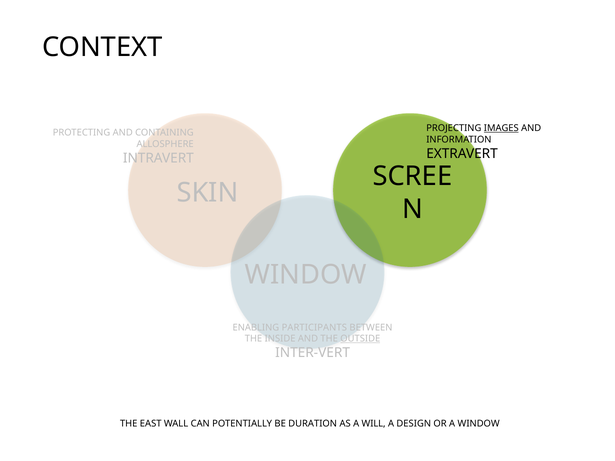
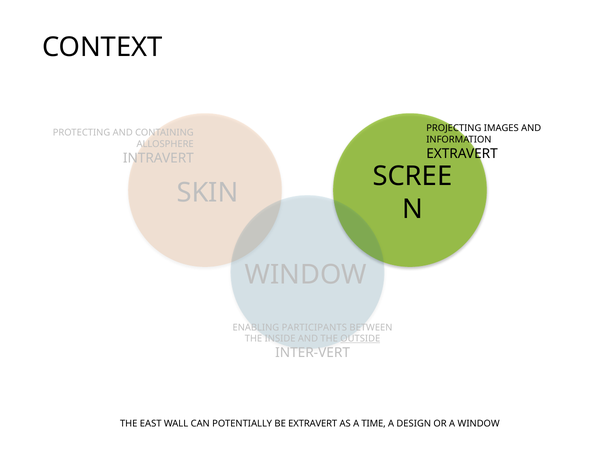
IMAGES underline: present -> none (501, 128)
BE DURATION: DURATION -> EXTRAVERT (313, 424)
WILL: WILL -> TIME (374, 424)
